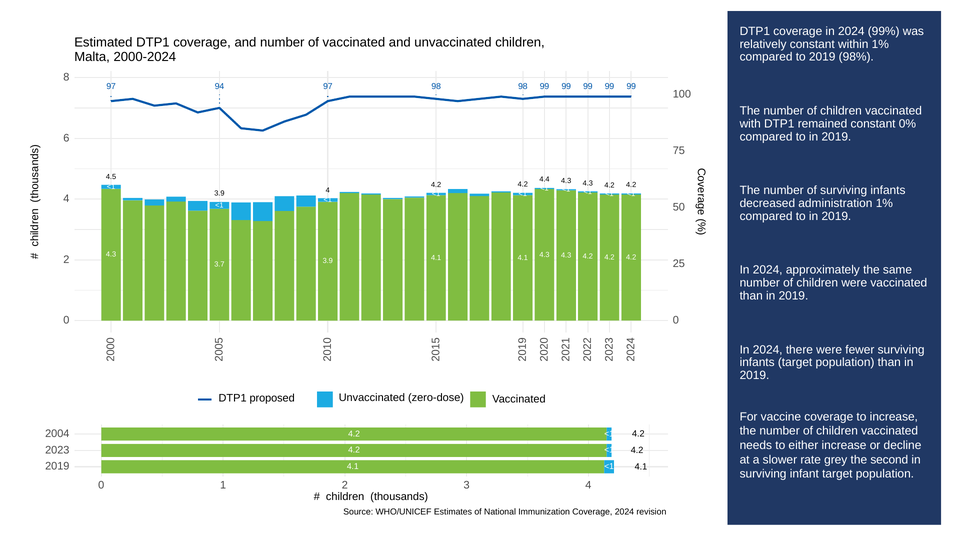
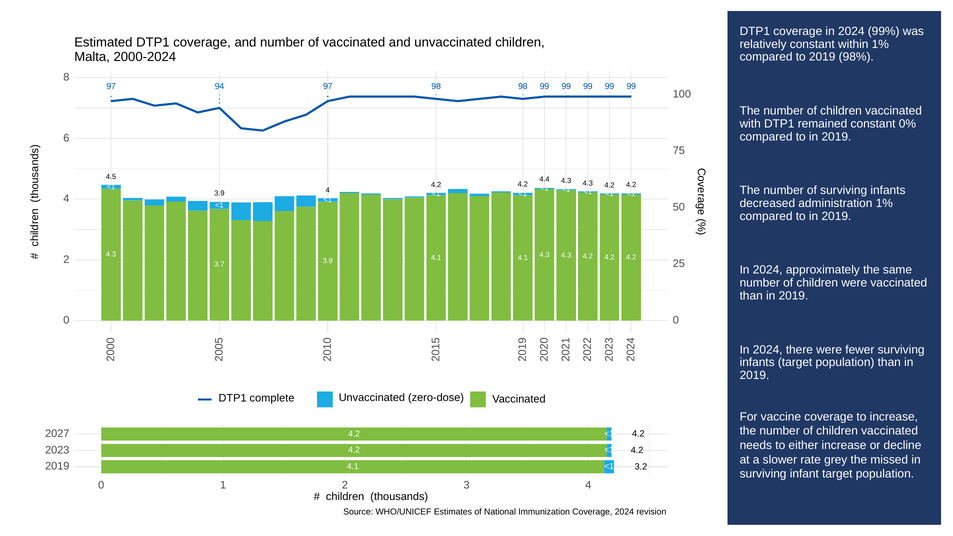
proposed: proposed -> complete (272, 398)
2004: 2004 -> 2027 (57, 434)
second: second -> missed (889, 460)
4.1: 4.1 -> 3.2 (641, 467)
